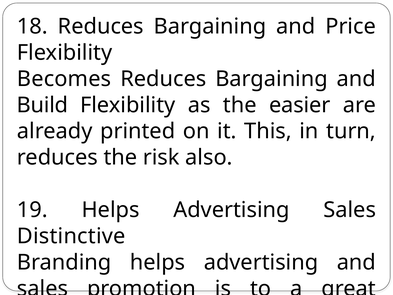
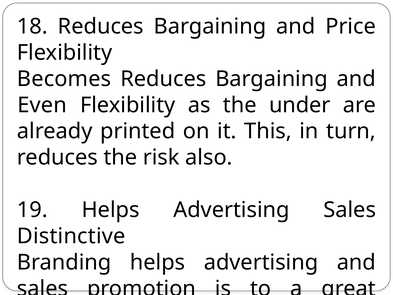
Build: Build -> Even (42, 105)
easier: easier -> under (300, 105)
